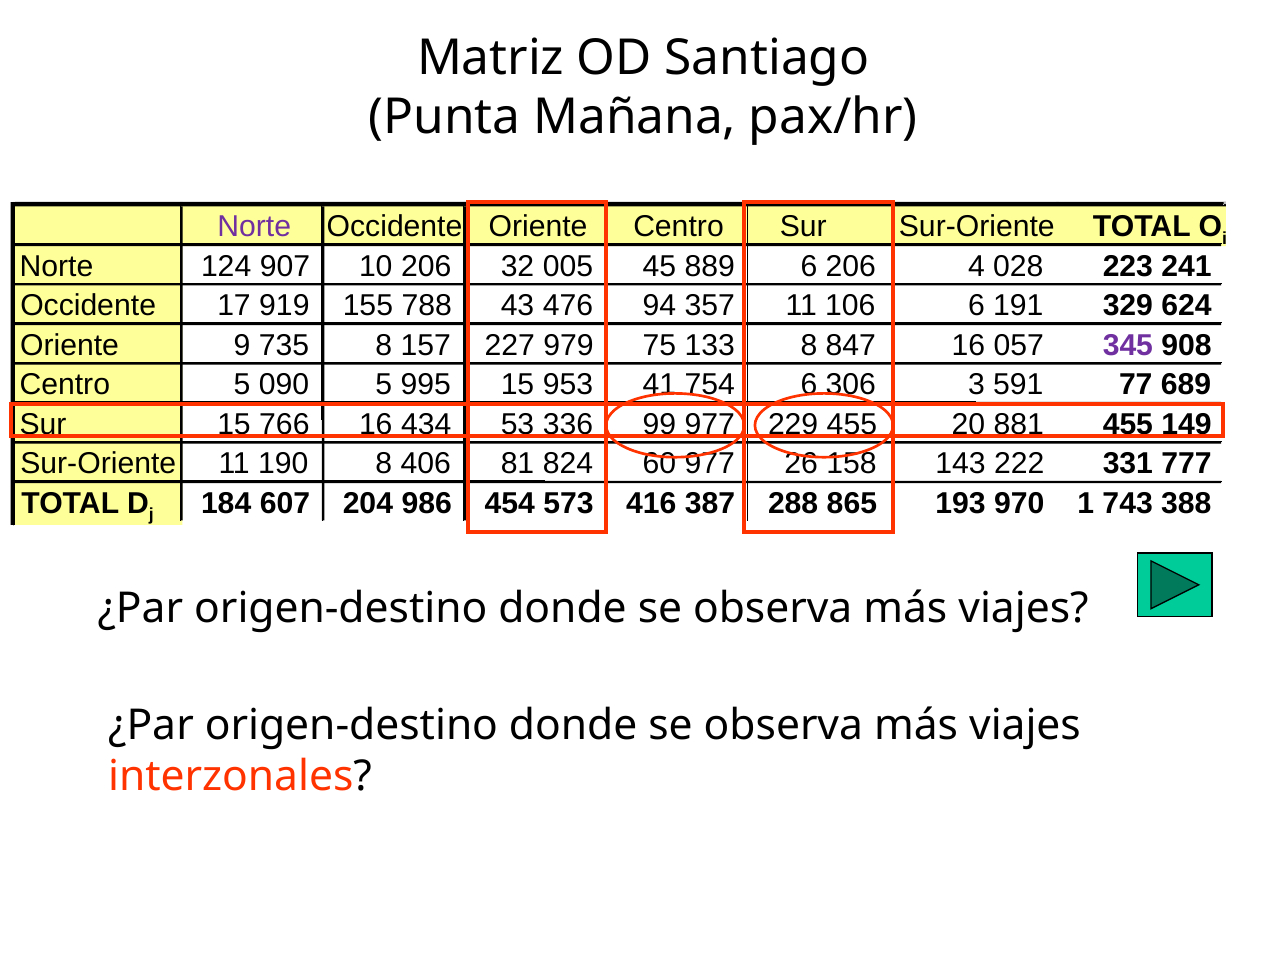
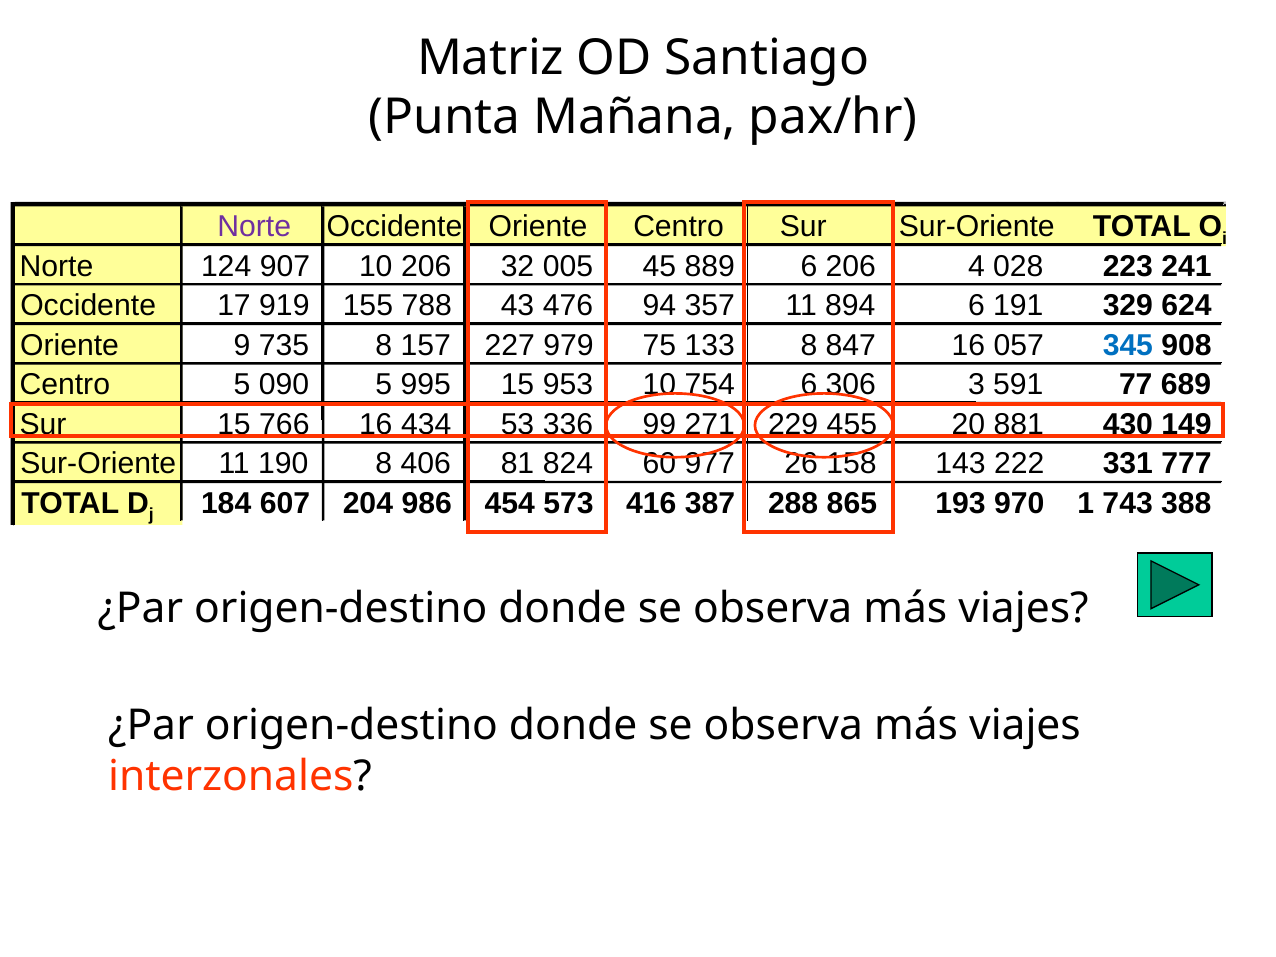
106: 106 -> 894 (850, 306)
345 colour: purple -> blue (1128, 345)
953 41: 41 -> 10 (659, 385)
99 977: 977 -> 271 (710, 424)
881 455: 455 -> 430 (1128, 424)
